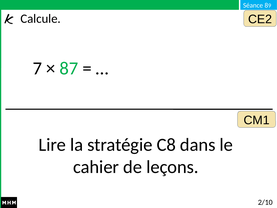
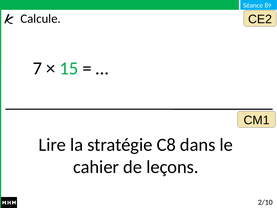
87: 87 -> 15 (69, 68)
